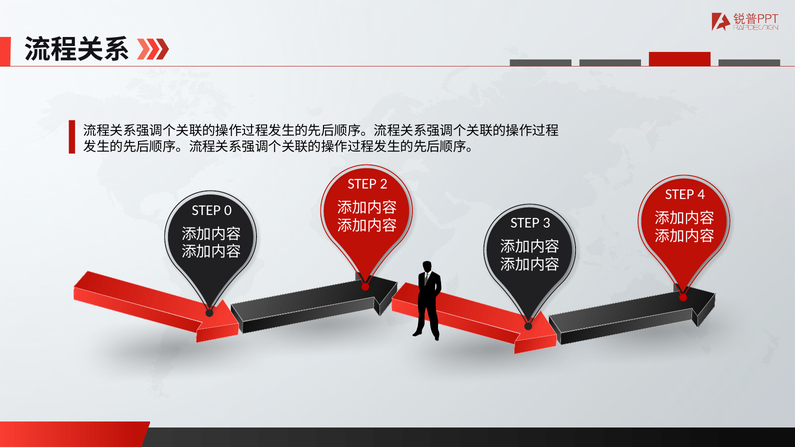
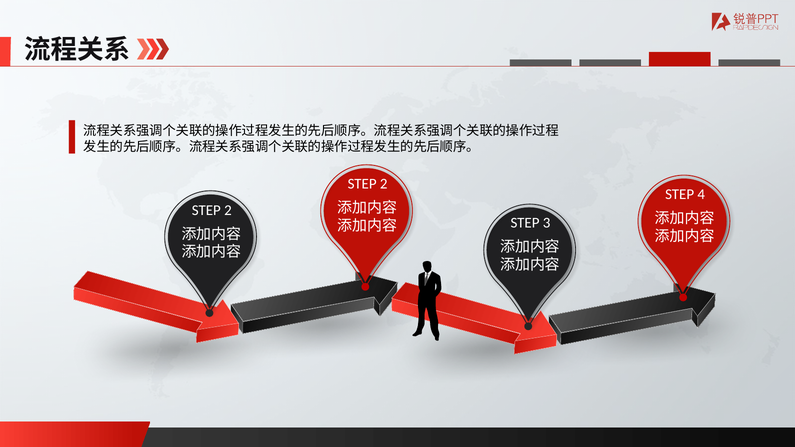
0: 0 -> 2 (228, 210)
